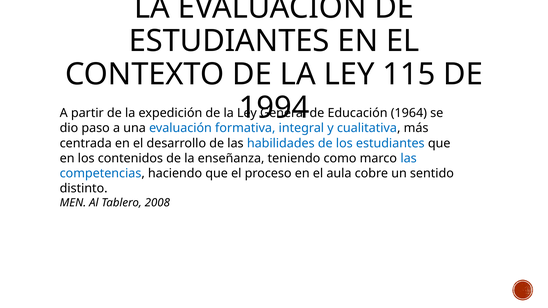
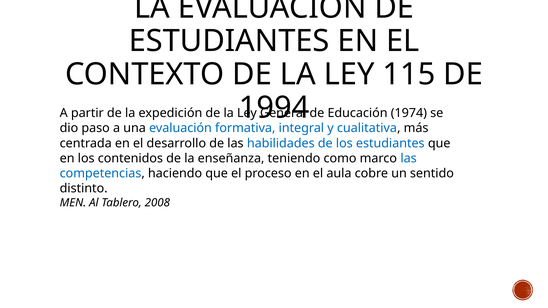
1964: 1964 -> 1974 (409, 113)
